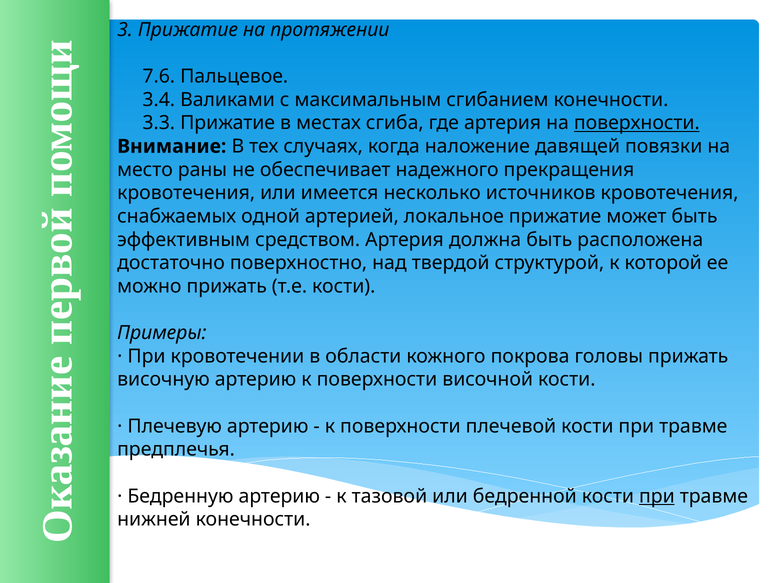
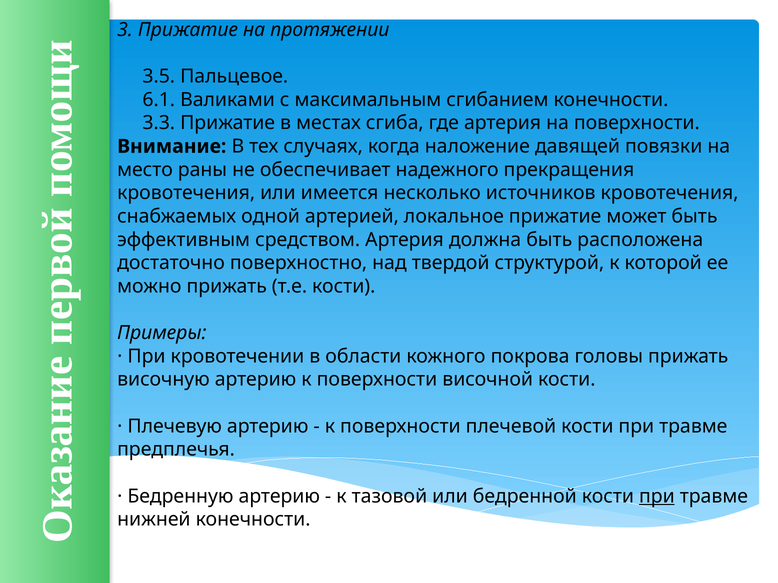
7.6: 7.6 -> 3.5 (159, 76)
3.4: 3.4 -> 6.1 (159, 100)
поверхности underline: present -> none (637, 123)
